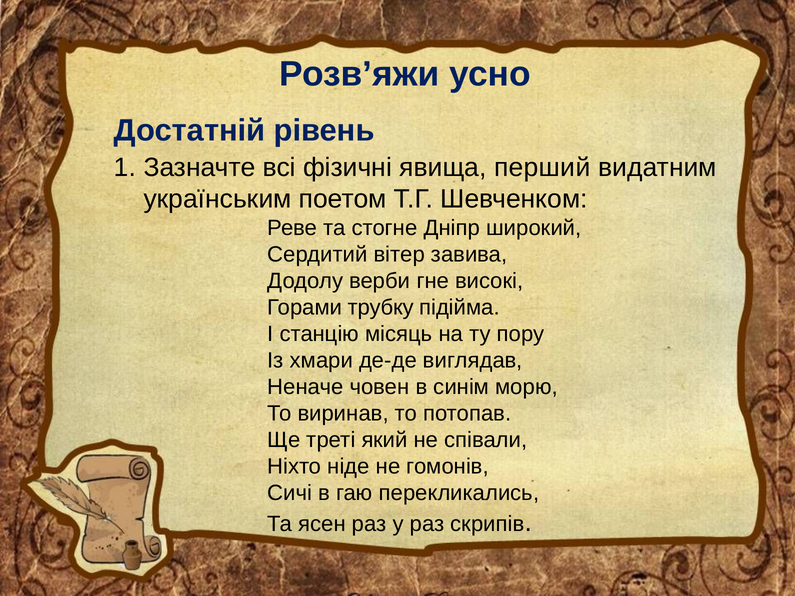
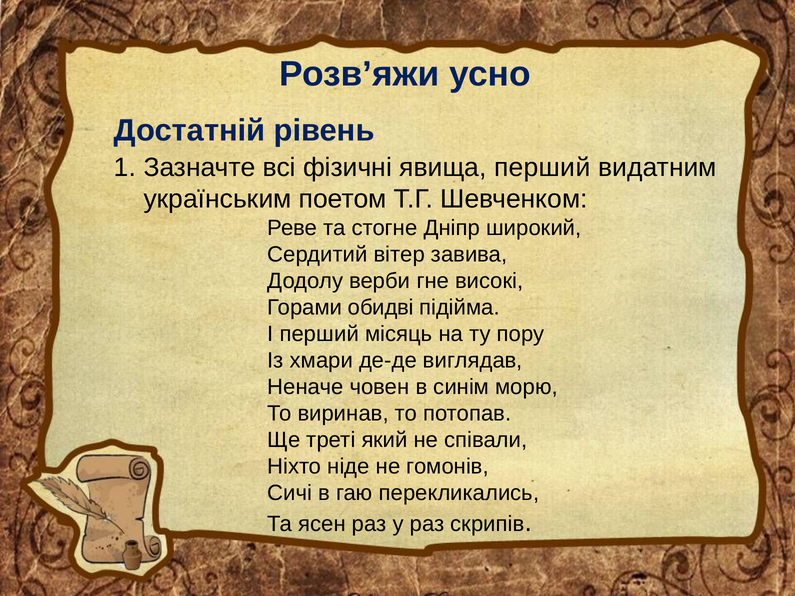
трубку: трубку -> обидві (381, 308)
І станцію: станцію -> перший (319, 334)
